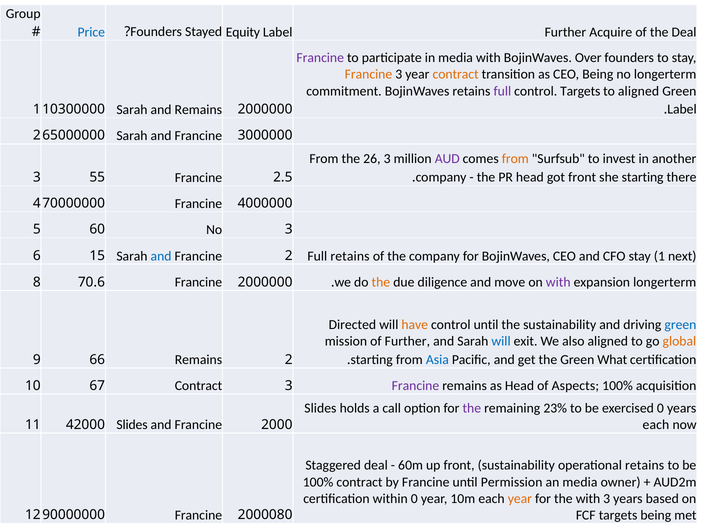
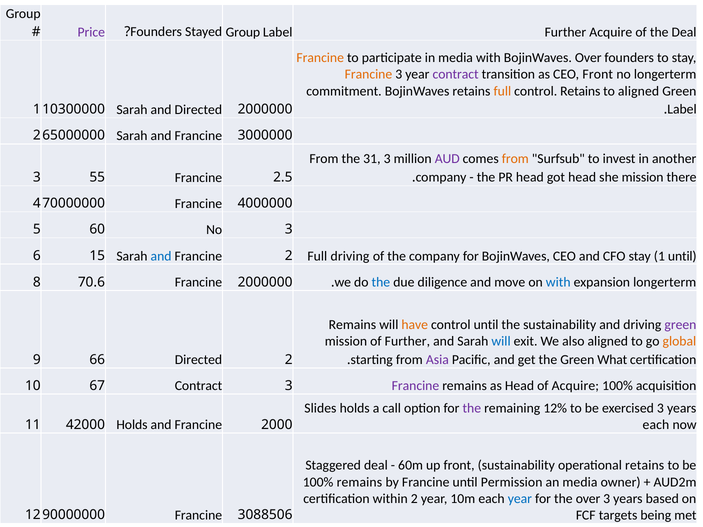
Price colour: blue -> purple (91, 32)
Equity: Equity -> Group (243, 32)
Francine colour: purple -> orange (320, 58)
contract colour: orange -> purple (456, 74)
CEO Being: Being -> Front (598, 74)
full colour: purple -> orange (502, 91)
control Targets: Targets -> Retains (580, 91)
and Remains: Remains -> Directed (198, 110)
26: 26 -> 31 (372, 159)
got front: front -> head (582, 177)
she starting: starting -> mission (643, 177)
Full retains: retains -> driving (350, 256)
1 next: next -> until (682, 256)
the colour: orange -> blue (381, 282)
with colour: purple -> blue (558, 282)
Directed: Directed -> Remains (352, 325)
green colour: blue -> purple (680, 325)
Asia colour: blue -> purple (437, 360)
Remains: Remains -> Directed (198, 360)
of Aspects: Aspects -> Acquire (575, 386)
23%: 23% -> 12% (555, 408)
exercised 0: 0 -> 3 (660, 408)
Slides: Slides -> Holds (132, 425)
100% contract: contract -> remains (359, 482)
within 0: 0 -> 2 (414, 499)
year colour: orange -> blue (520, 499)
the with: with -> over (588, 499)
2000080: 2000080 -> 3088506 (265, 515)
